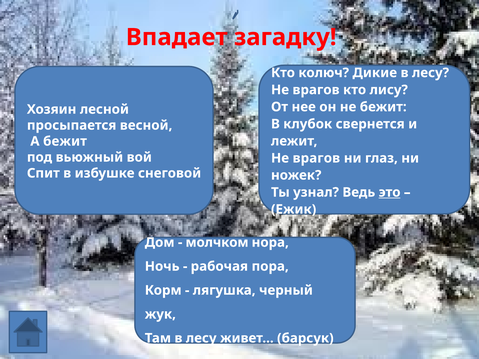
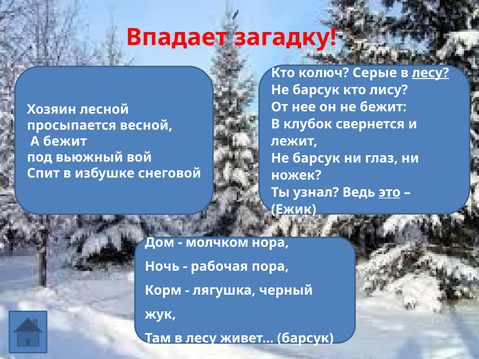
Дикие: Дикие -> Серые (375, 73)
лесу underline: none -> present (431, 73)
врагов: врагов -> барсук (316, 90)
врагов: врагов -> барсук (316, 158)
